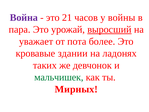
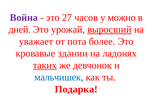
21: 21 -> 27 (67, 17)
войны: войны -> можно (122, 17)
пара: пара -> дней (20, 29)
таких underline: none -> present (45, 65)
мальчишек colour: green -> blue (59, 77)
Мирных: Мирных -> Подарка (76, 89)
